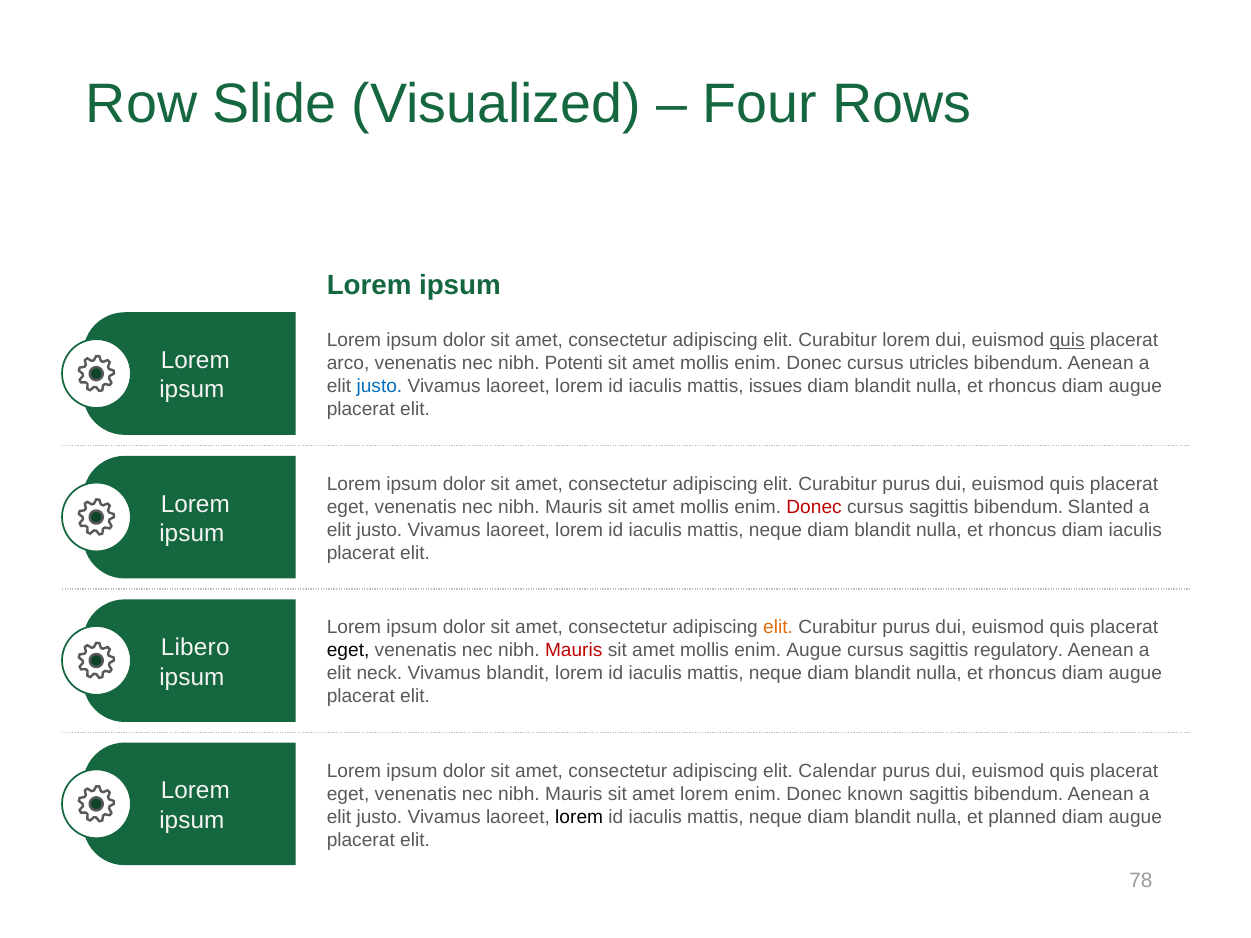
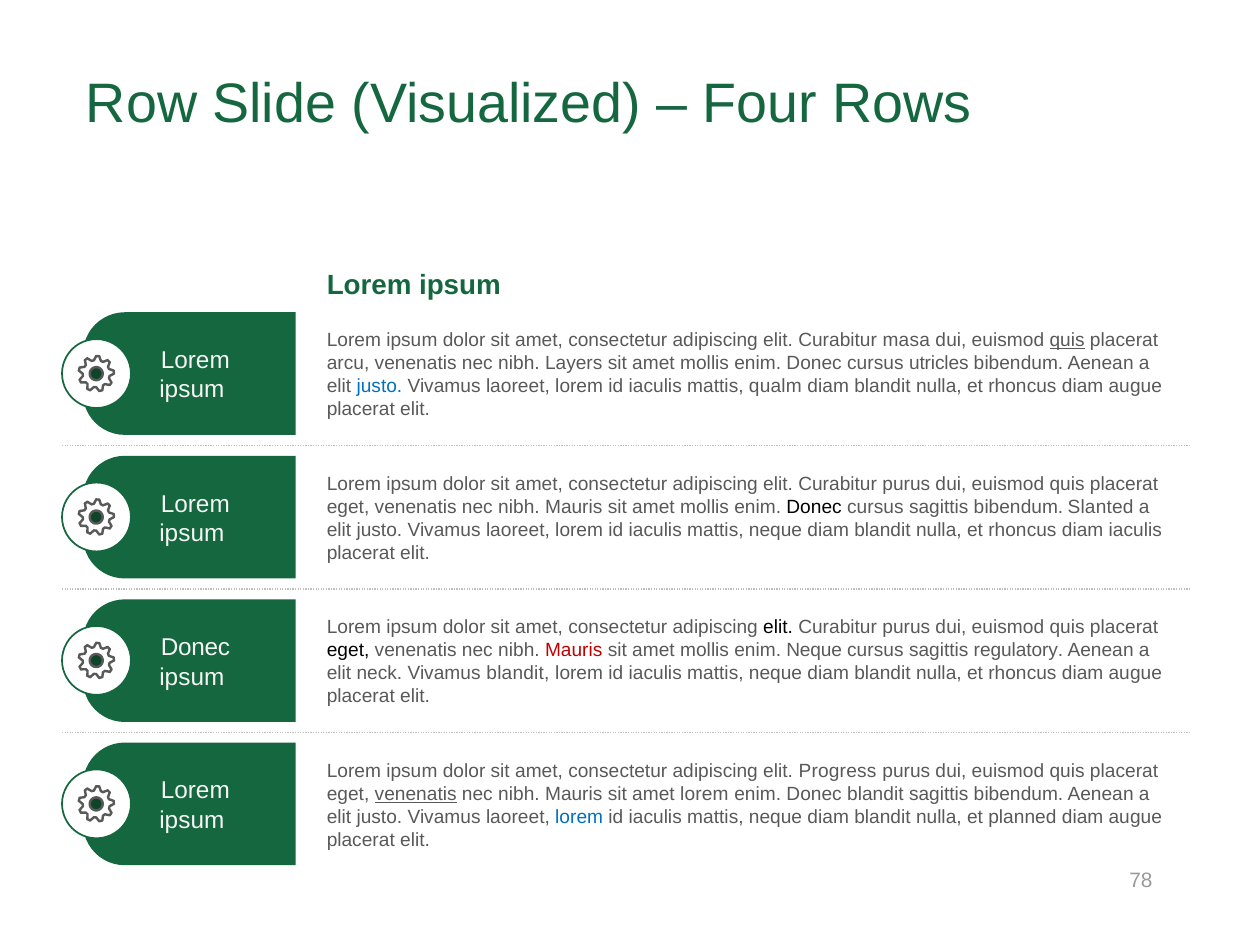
Curabitur lorem: lorem -> masa (906, 341)
arco: arco -> arcu (348, 363)
Potenti: Potenti -> Layers (574, 363)
issues: issues -> qualm (775, 386)
Donec colour: red -> black (814, 507)
elit colour: orange -> black (778, 628)
Libero: Libero -> Donec (195, 648)
enim Augue: Augue -> Neque (814, 651)
Calendar: Calendar -> Progress (838, 771)
venenatis underline: none -> present (416, 794)
Donec known: known -> blandit (875, 794)
lorem colour: black -> blue (579, 817)
